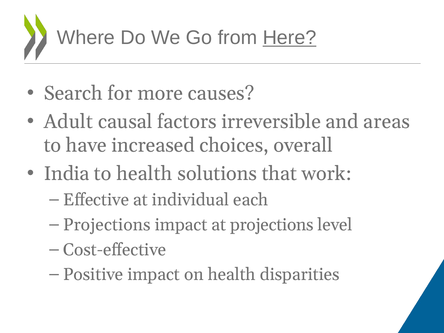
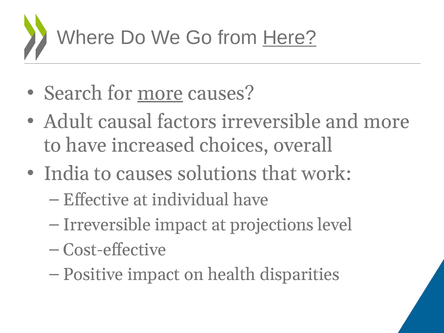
more underline: none -> present (160, 93)
and areas: areas -> more (387, 122)
to health: health -> causes (145, 174)
individual each: each -> have (251, 200)
Projections: Projections -> Irreversible (107, 225)
